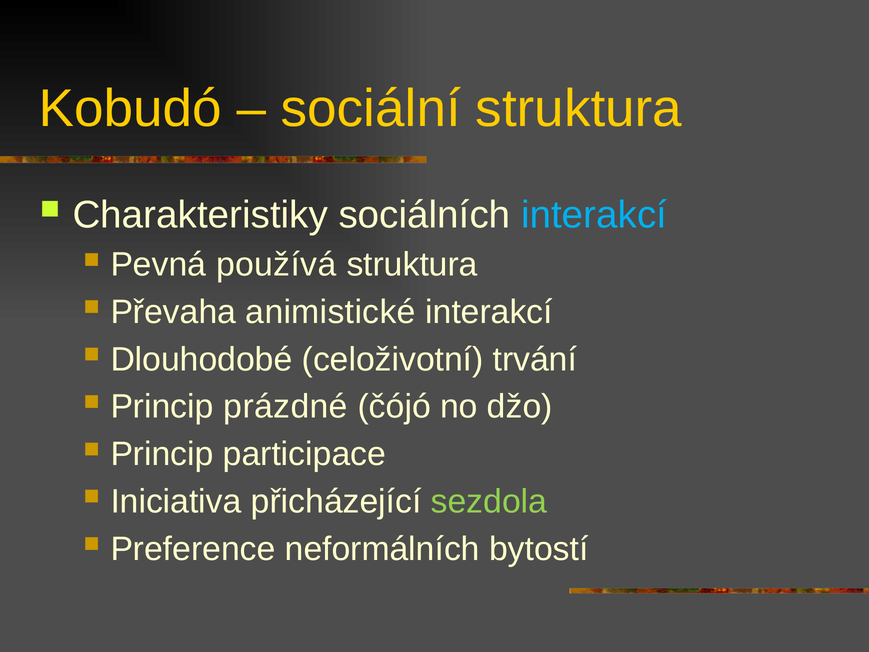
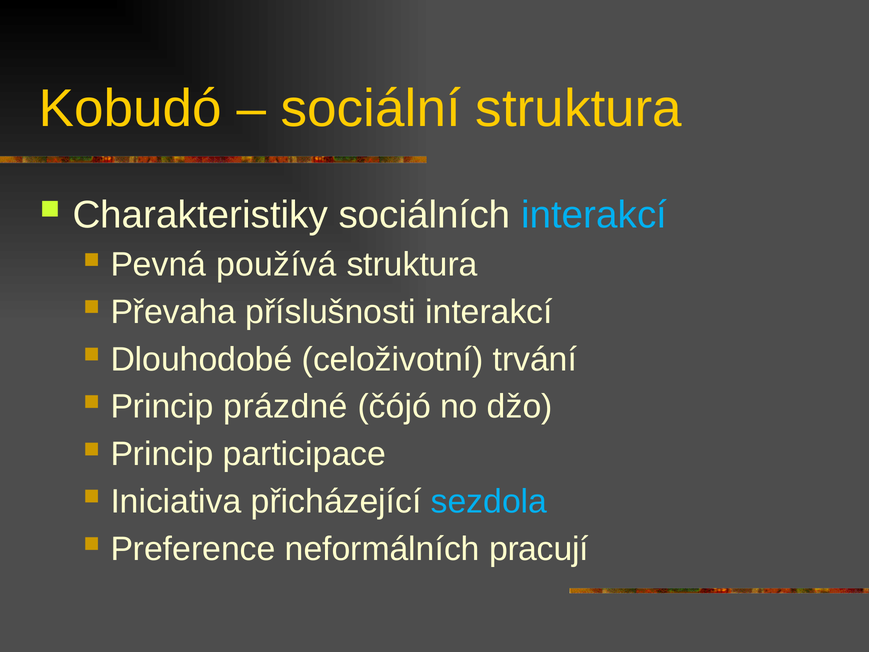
animistické: animistické -> příslušnosti (331, 312)
sezdola colour: light green -> light blue (489, 501)
bytostí: bytostí -> pracují (539, 549)
